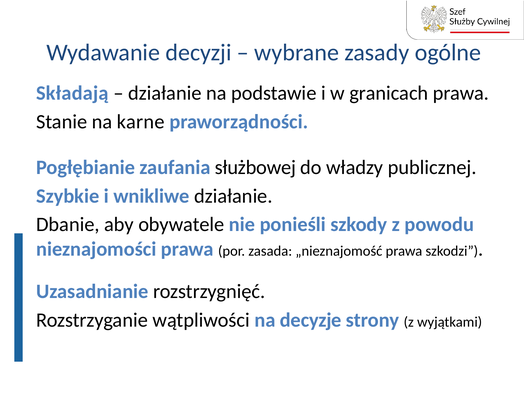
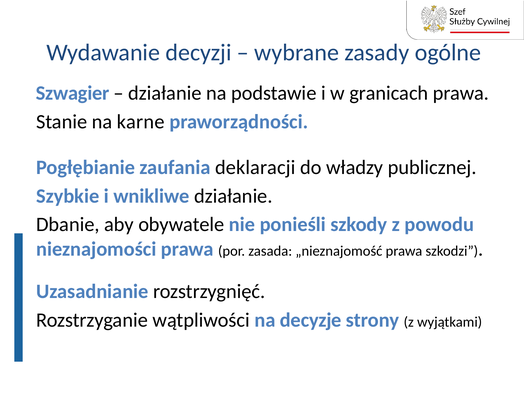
Składają: Składają -> Szwagier (73, 93)
służbowej: służbowej -> deklaracji (255, 167)
